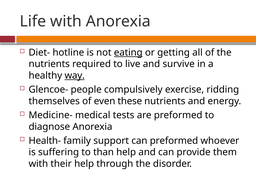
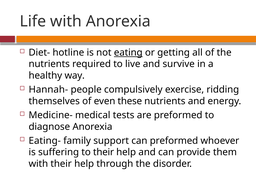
way underline: present -> none (75, 76)
Glencoe-: Glencoe- -> Hannah- (48, 90)
Health-: Health- -> Eating- (45, 141)
to than: than -> their (104, 152)
